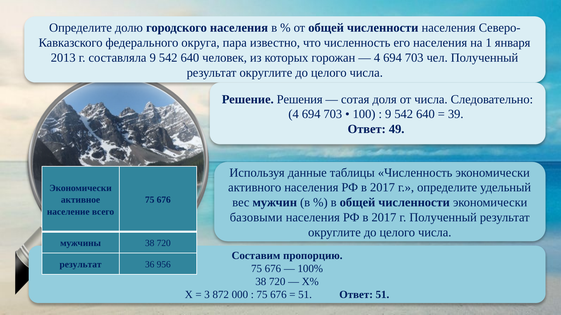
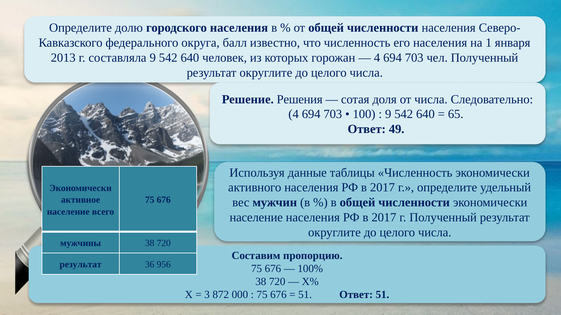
пара: пара -> балл (235, 43)
39: 39 -> 65 (456, 114)
базовыми: базовыми -> население (256, 218)
